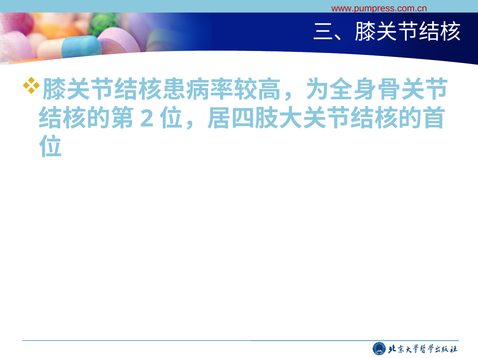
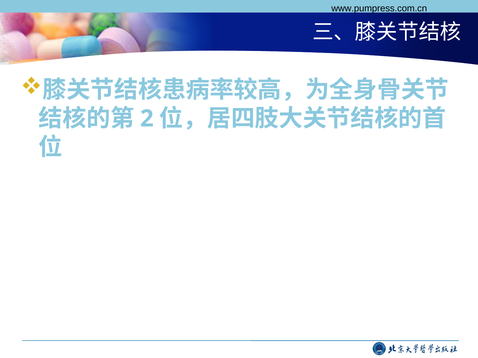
www.pumpress.com.cn colour: red -> black (379, 9)
